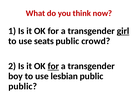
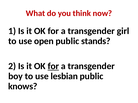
girl underline: present -> none (123, 31)
seats: seats -> open (44, 41)
crowd: crowd -> stands (96, 41)
public: public -> knows (23, 87)
